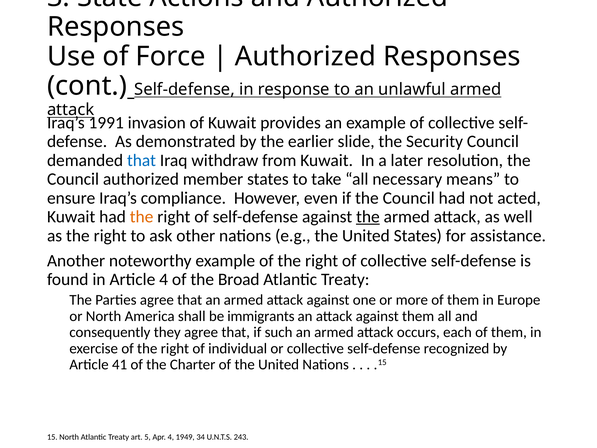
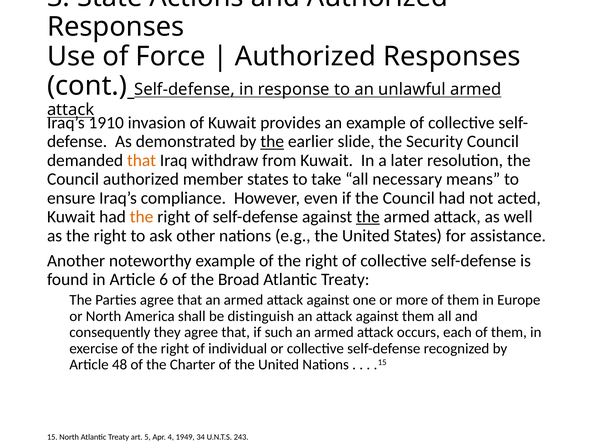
1991: 1991 -> 1910 (106, 123)
the underline: none -> present (272, 141)
that colour: blue -> orange (142, 160)
Article 4: 4 -> 6 (164, 279)
immigrants: immigrants -> distinguish (261, 316)
41: 41 -> 48 (120, 364)
